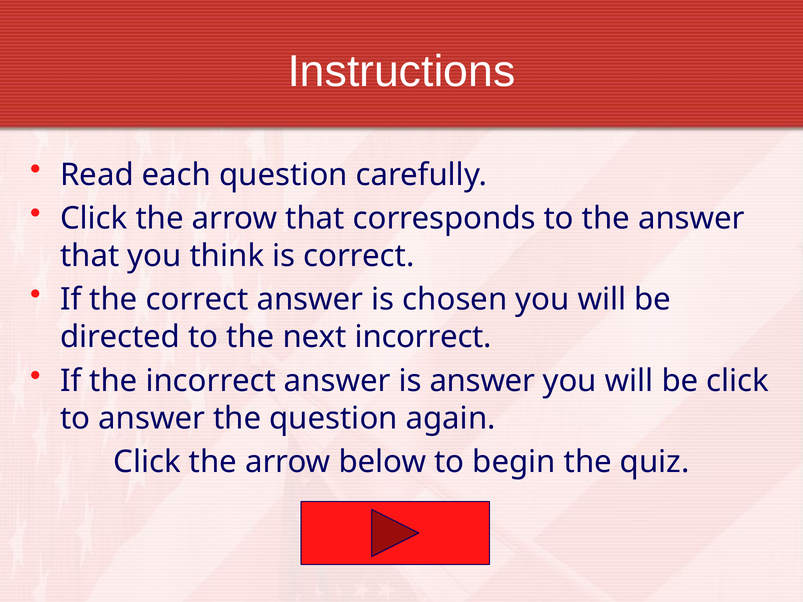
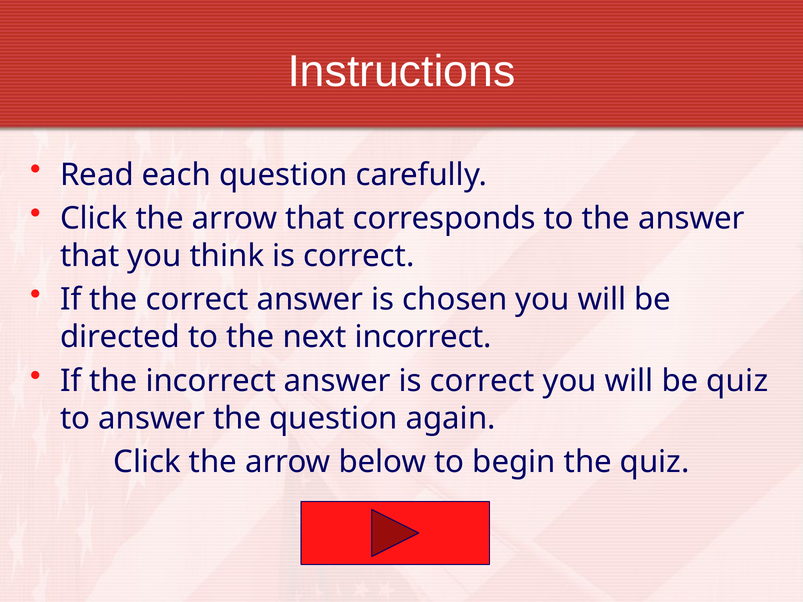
answer is answer: answer -> correct (482, 381)
be click: click -> quiz (737, 381)
